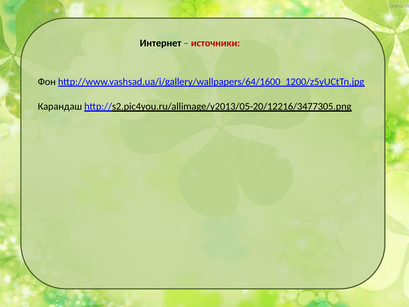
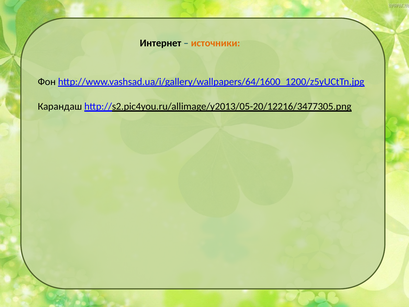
источники colour: red -> orange (216, 43)
